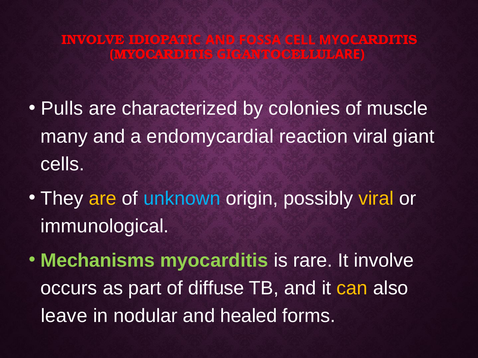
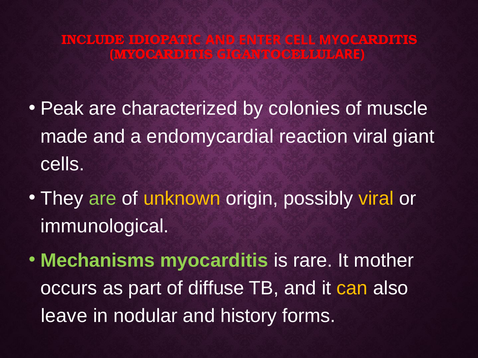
INVOLVE: INVOLVE -> INCLUDE (93, 40)
FOSSA: FOSSA -> ENTER (260, 40)
Pulls: Pulls -> Peak (62, 109)
many: many -> made (64, 137)
are colour: yellow -> light green (103, 199)
unknown colour: light blue -> yellow (182, 199)
It involve: involve -> mother (384, 261)
healed: healed -> history (249, 316)
